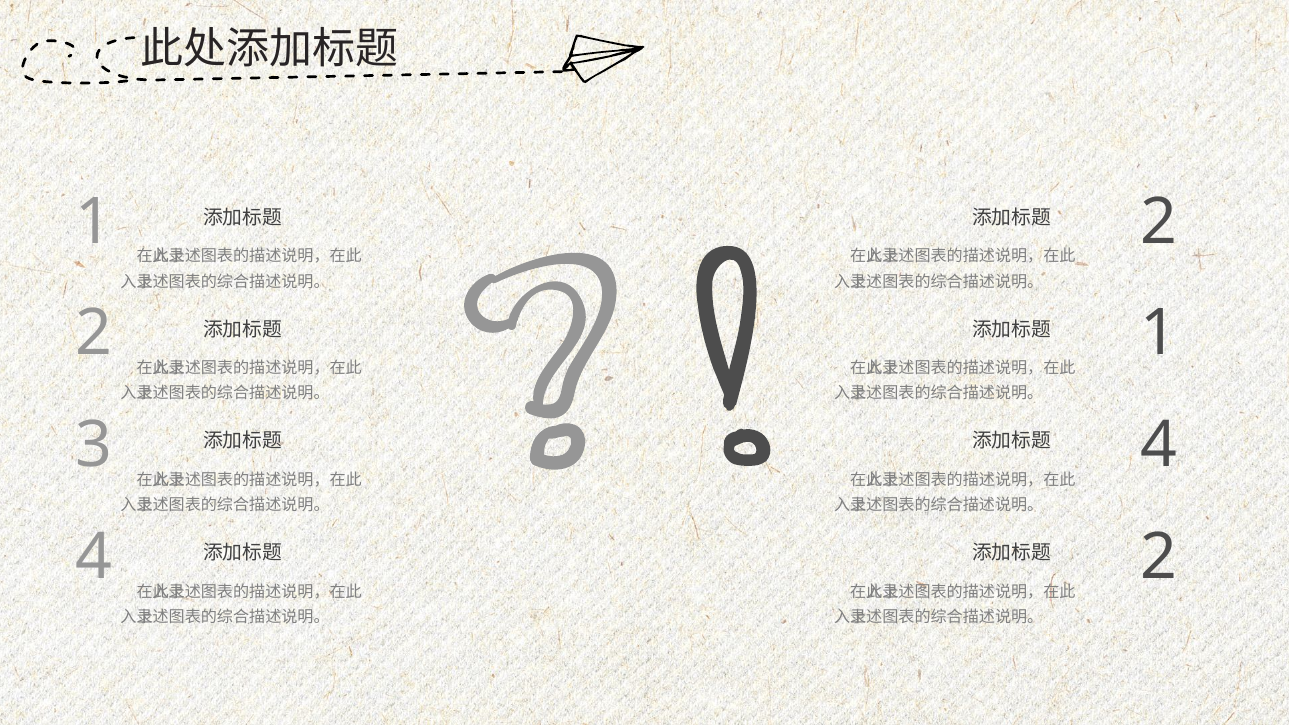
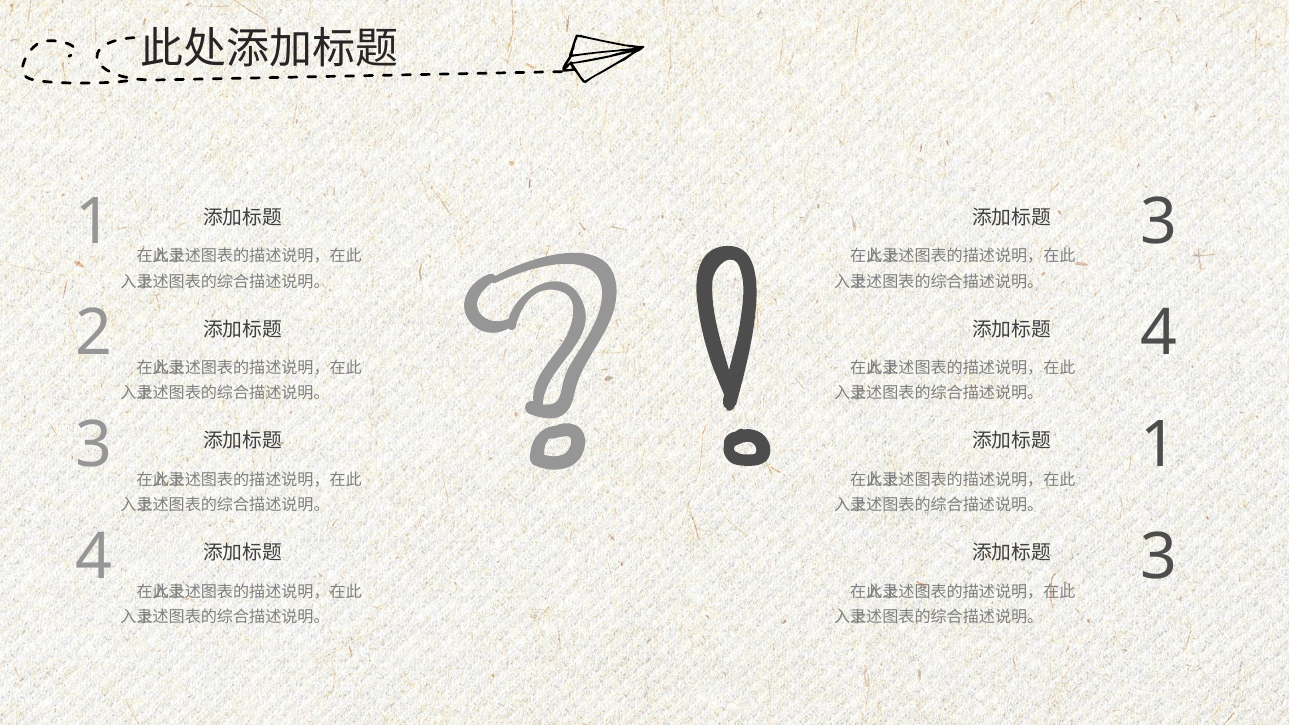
2: 2 -> 3 (1159, 222)
1: 1 -> 4 (1159, 334)
4: 4 -> 1 (1159, 445)
2: 2 -> 3 (1159, 557)
